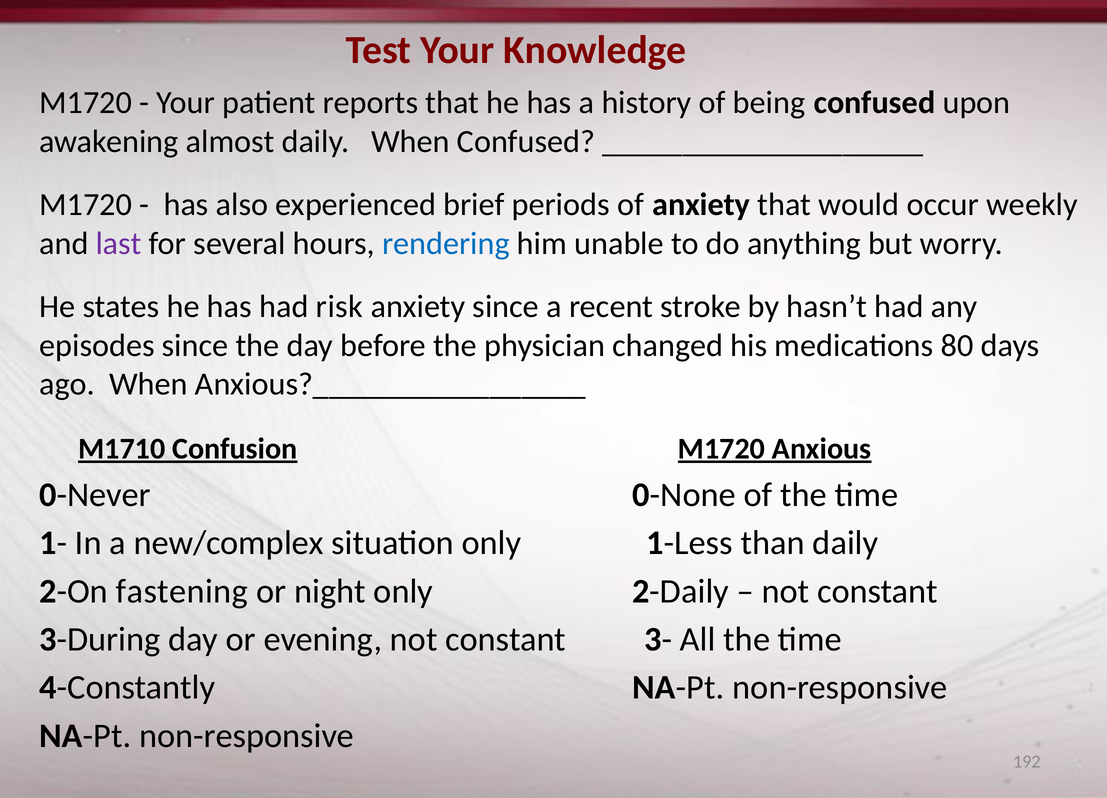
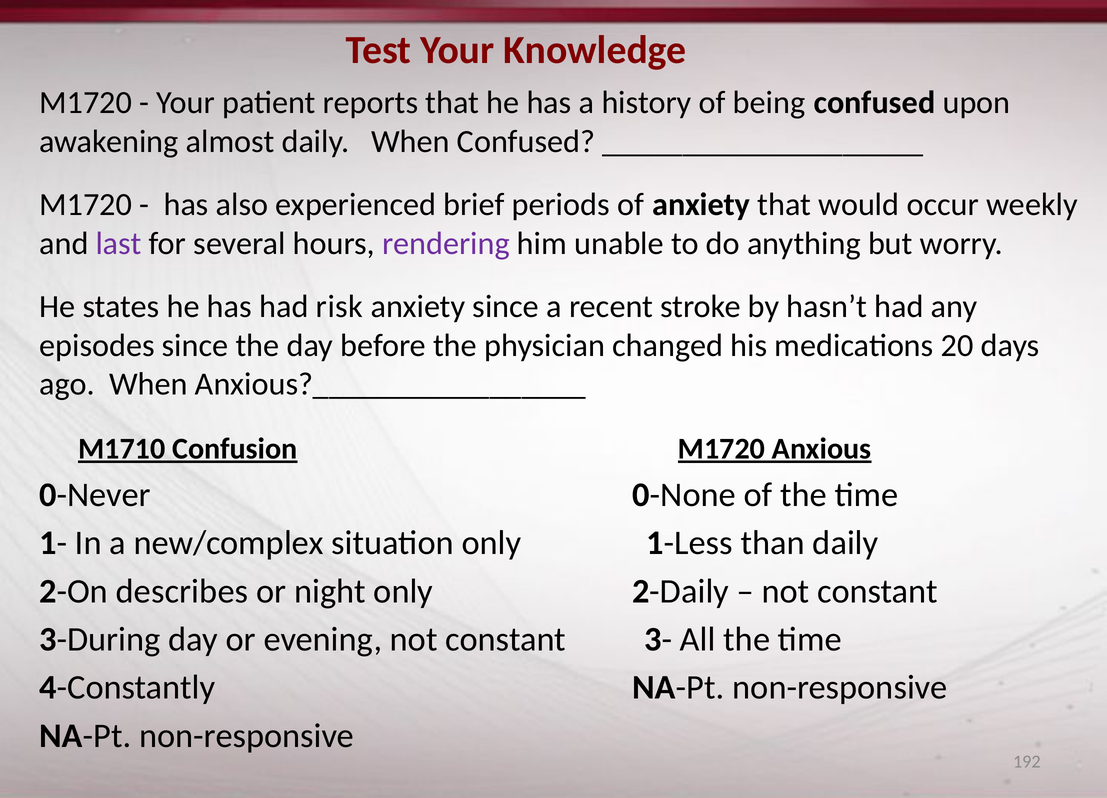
rendering colour: blue -> purple (446, 243)
80: 80 -> 20 (957, 345)
fastening: fastening -> describes (182, 591)
